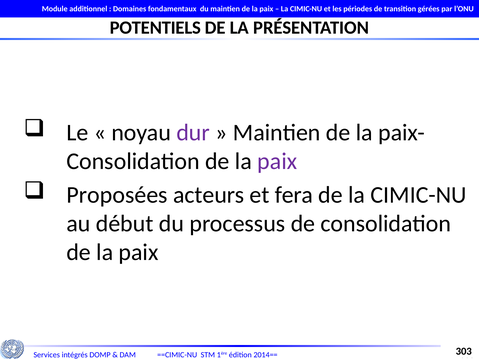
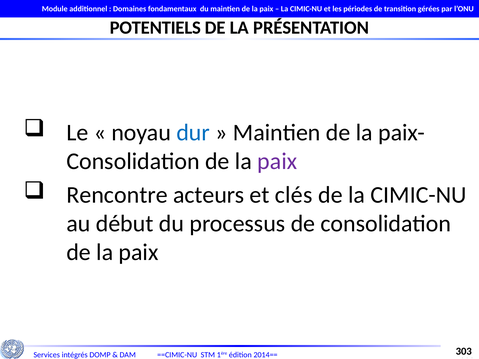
dur colour: purple -> blue (193, 133)
Proposées: Proposées -> Rencontre (117, 195)
fera: fera -> clés (294, 195)
